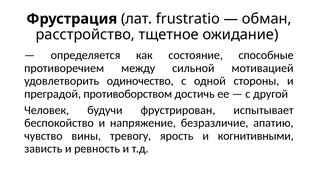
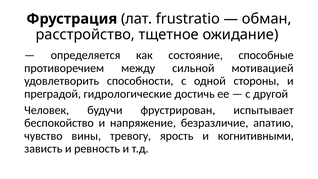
одиночество: одиночество -> способности (140, 81)
противоборством: противоборством -> гидрологические (128, 94)
